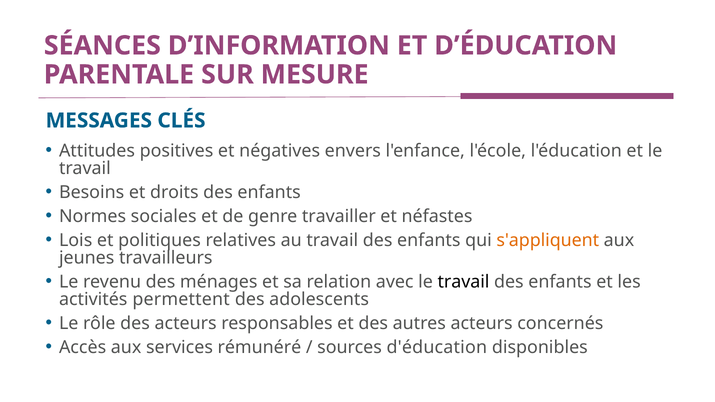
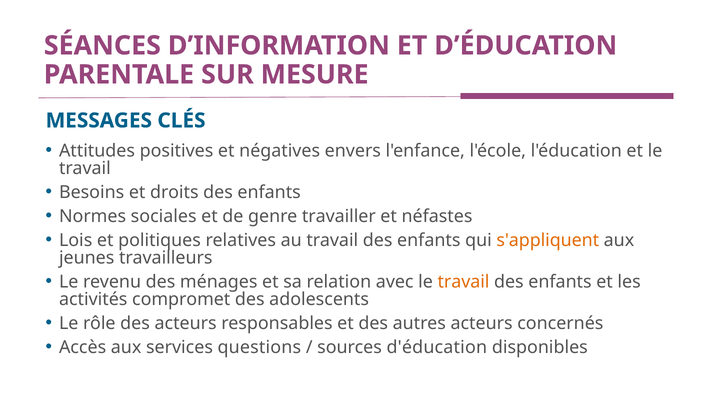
travail colour: black -> orange (463, 282)
permettent: permettent -> compromet (181, 299)
rémunéré: rémunéré -> questions (259, 347)
